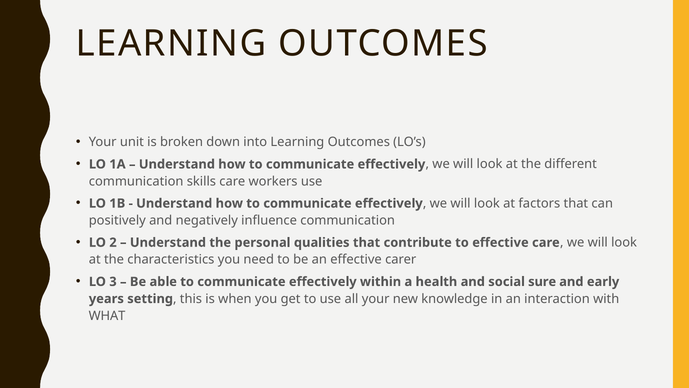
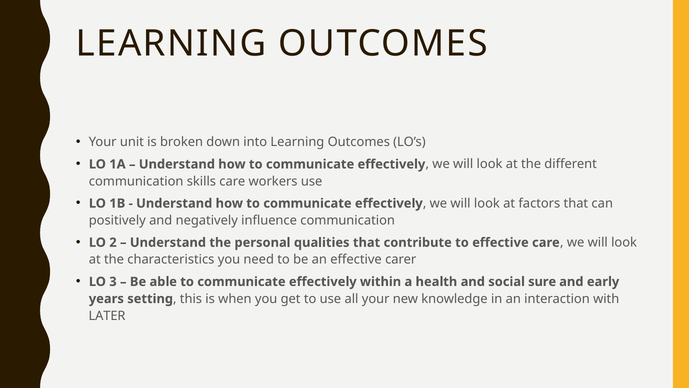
WHAT: WHAT -> LATER (107, 316)
